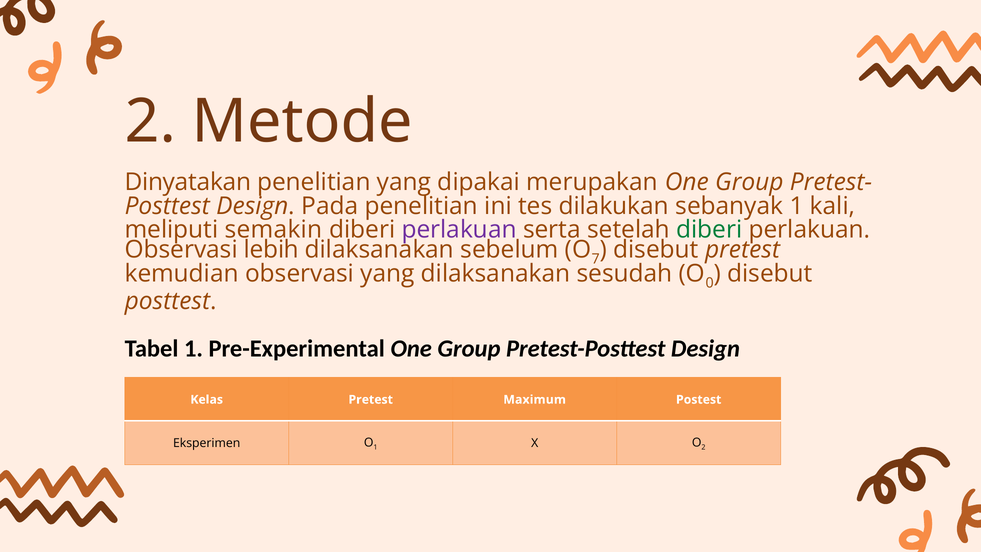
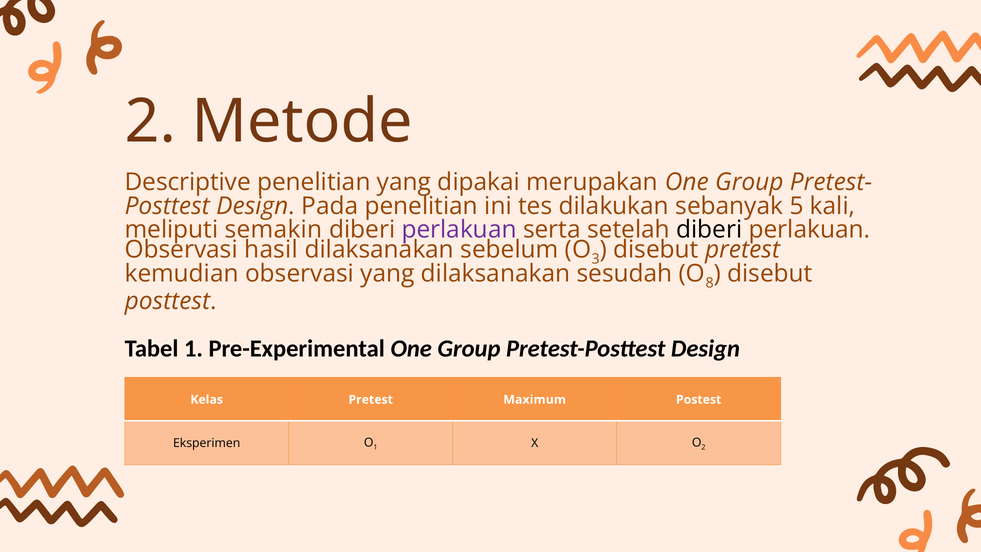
Dinyatakan: Dinyatakan -> Descriptive (188, 182)
sebanyak 1: 1 -> 5 (797, 206)
diberi colour: green -> black (709, 230)
lebih: lebih -> hasil (271, 250)
7: 7 -> 3 (596, 259)
0: 0 -> 8 (710, 283)
